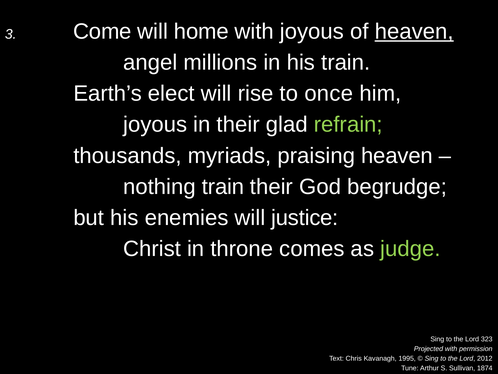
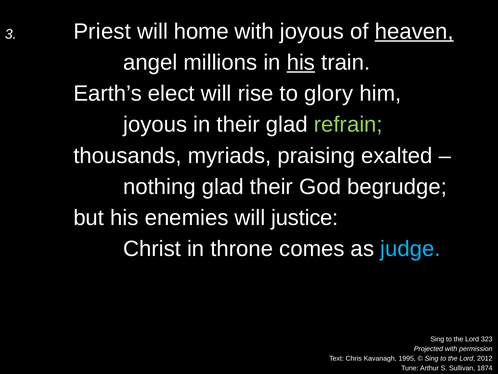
Come: Come -> Priest (102, 31)
his underline: none -> present (301, 62)
once: once -> glory (329, 93)
praising heaven: heaven -> exalted (397, 155)
nothing train: train -> glad (223, 186)
judge colour: light green -> light blue (410, 248)
